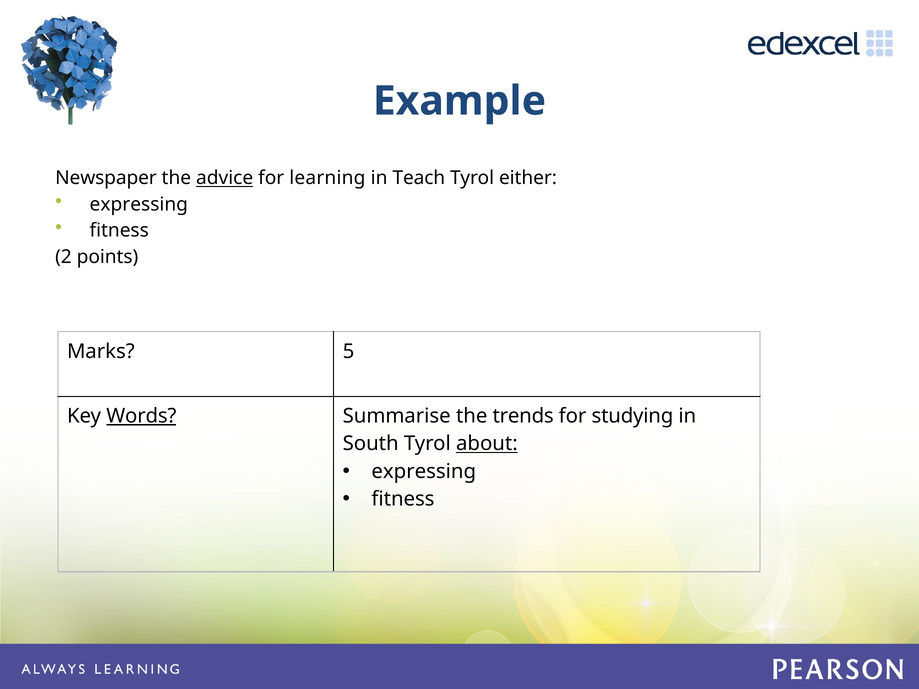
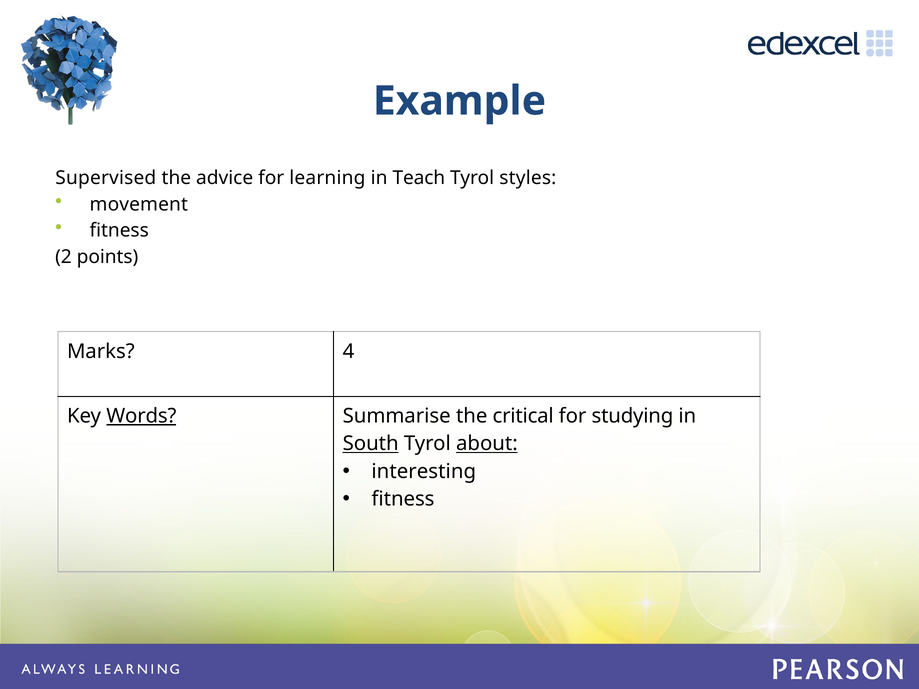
Newspaper: Newspaper -> Supervised (106, 178)
advice underline: present -> none (225, 178)
either: either -> styles (528, 178)
expressing: expressing -> movement (139, 204)
5: 5 -> 4 (349, 351)
trends: trends -> critical (523, 416)
South underline: none -> present (371, 444)
expressing: expressing -> interesting (424, 472)
